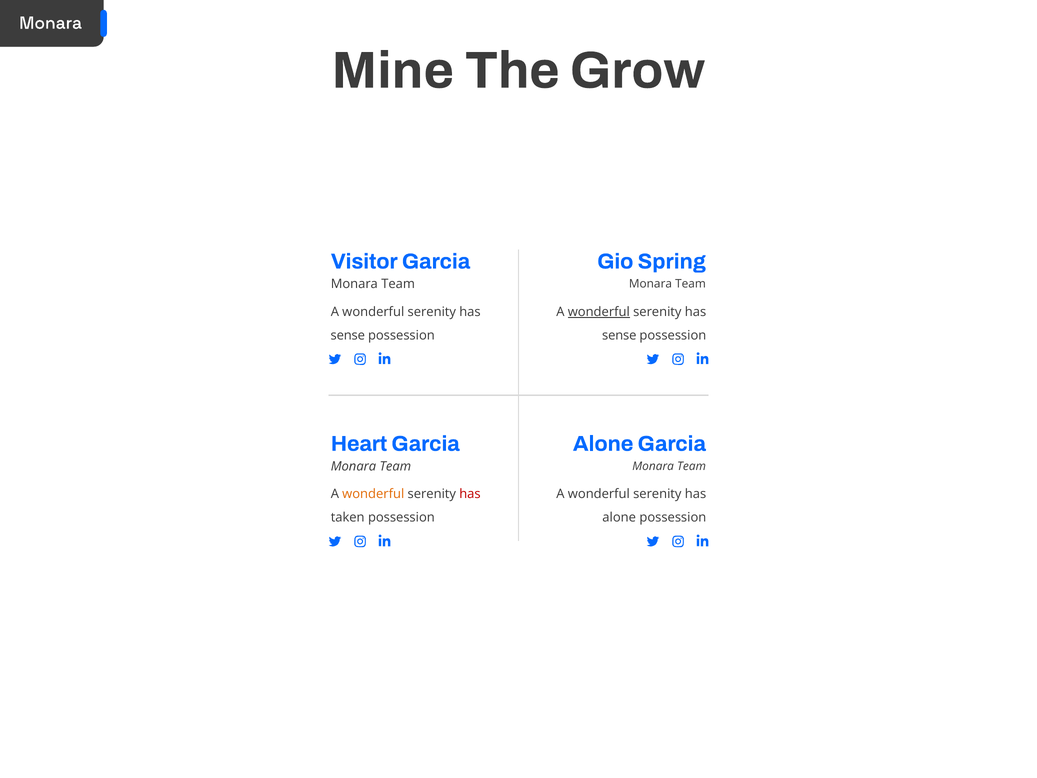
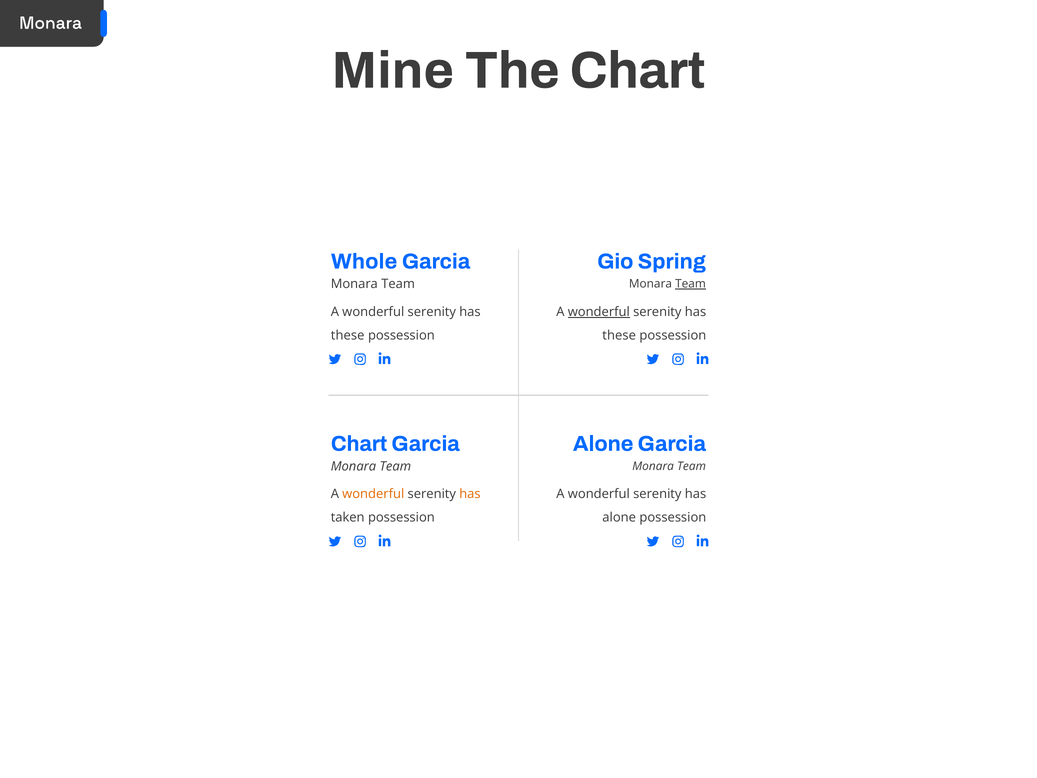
The Grow: Grow -> Chart (638, 71)
Visitor: Visitor -> Whole (364, 261)
Team underline: none -> present (691, 284)
sense: sense -> these (348, 335)
sense: sense -> these (619, 335)
Heart: Heart -> Chart (359, 444)
has colour: red -> orange (470, 494)
